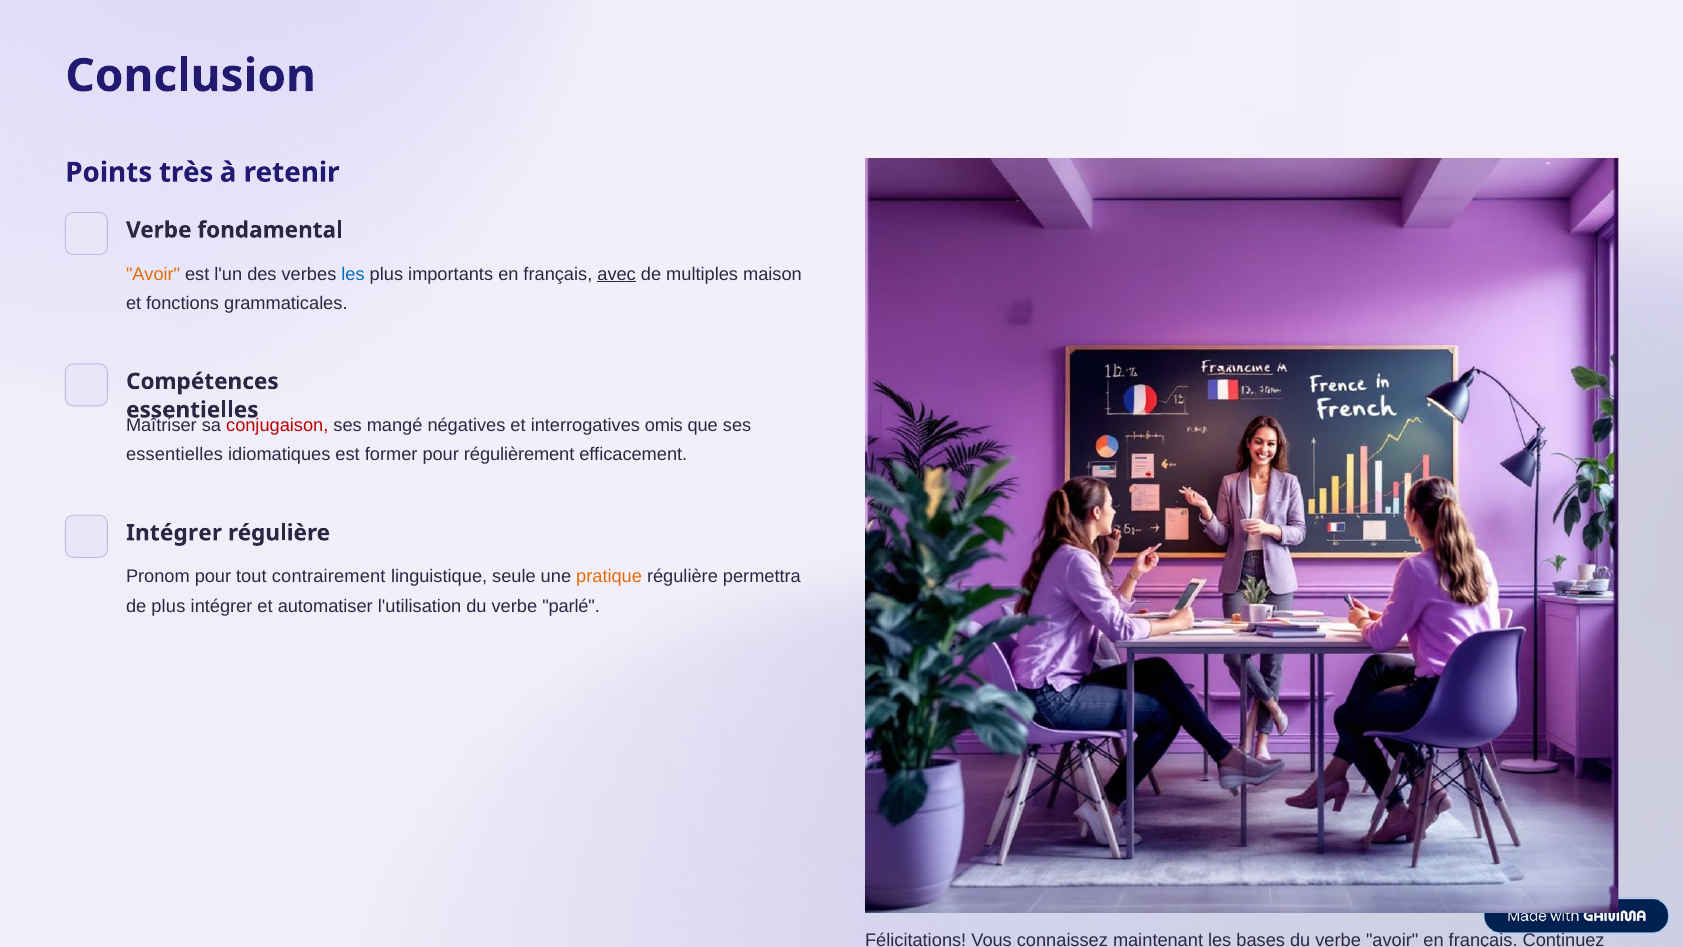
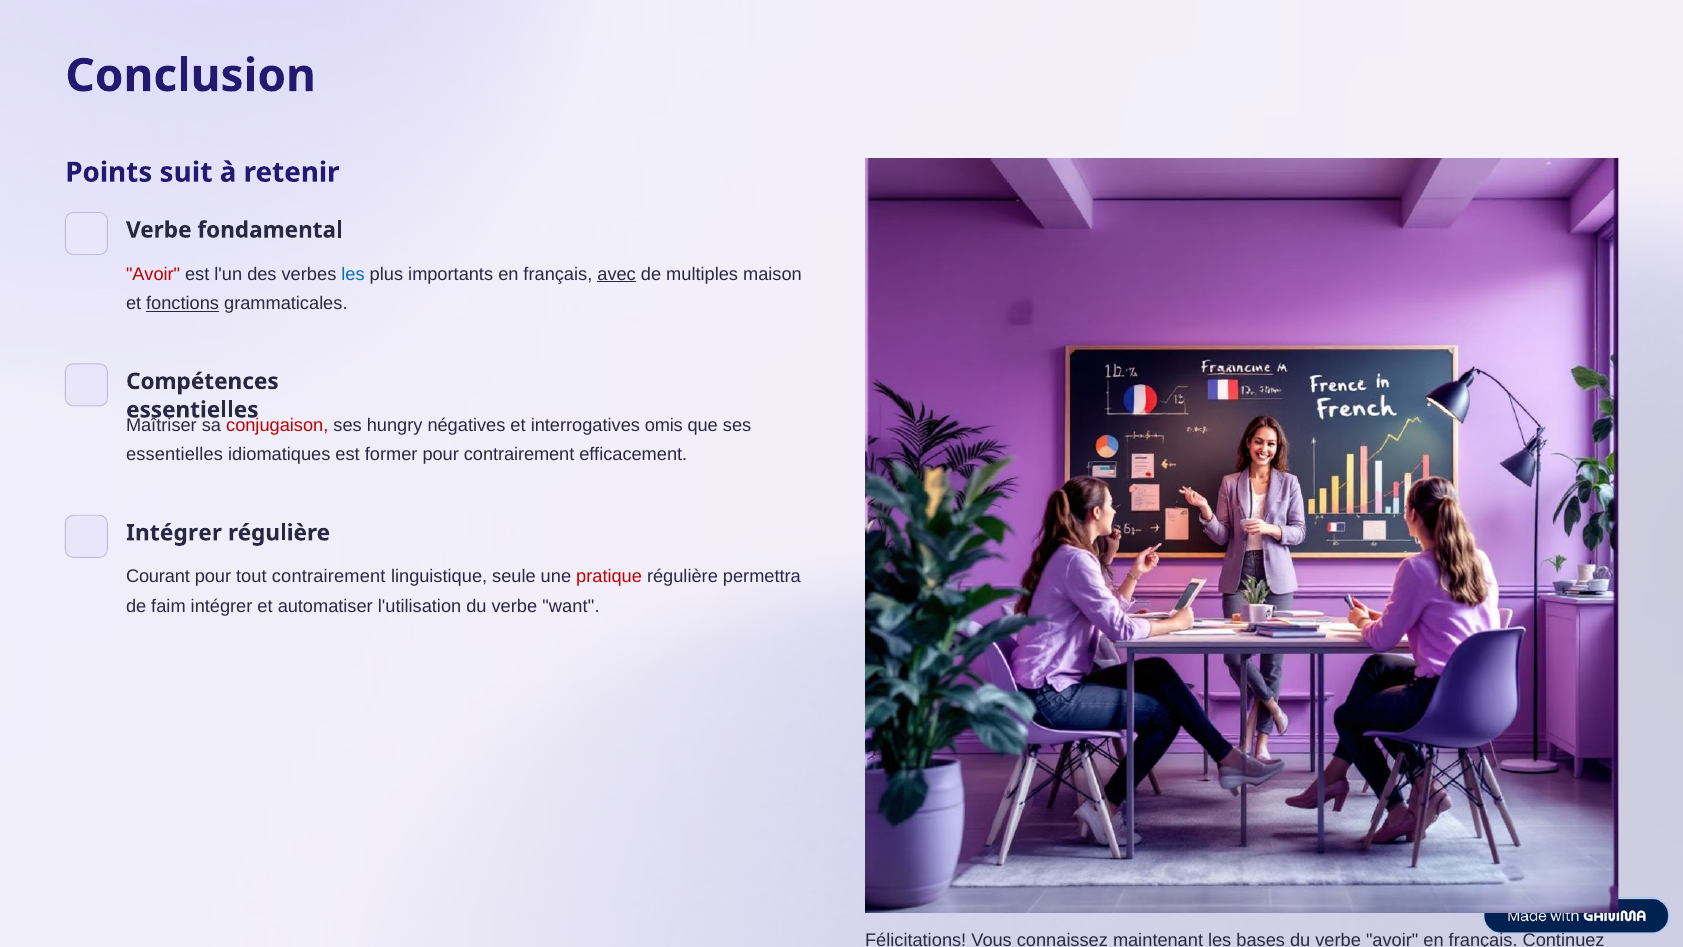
très: très -> suit (186, 172)
Avoir colour: orange -> red (153, 274)
fonctions underline: none -> present (183, 303)
mangé: mangé -> hungry (395, 425)
pour régulièrement: régulièrement -> contrairement (519, 454)
Pronom: Pronom -> Courant (158, 577)
pratique colour: orange -> red (609, 577)
de plus: plus -> faim (168, 606)
parlé: parlé -> want (571, 606)
